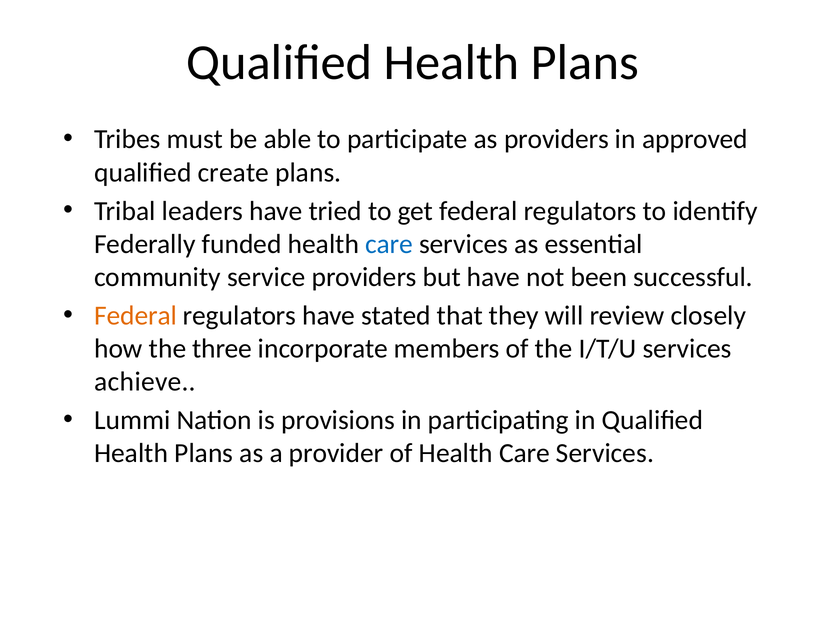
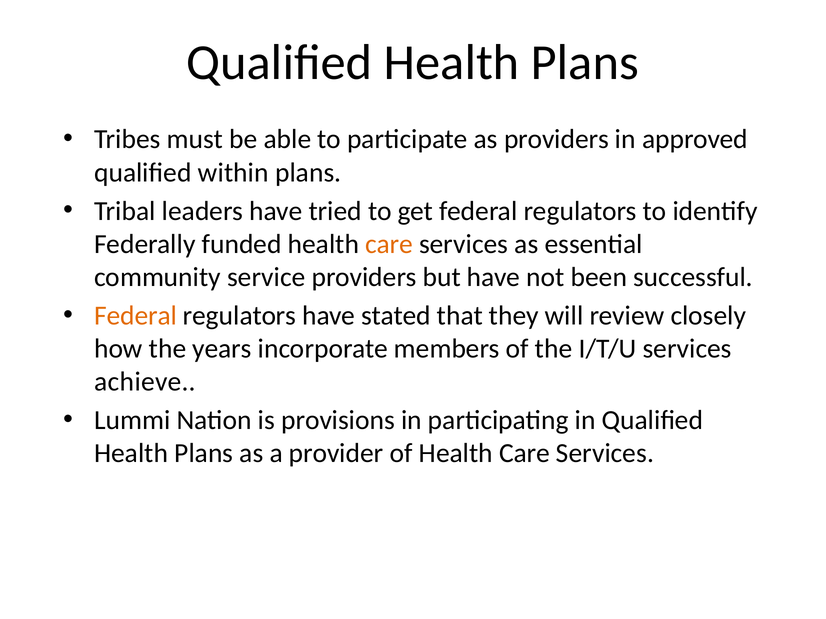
create: create -> within (233, 173)
care colour: blue -> orange (389, 244)
three: three -> years (222, 349)
